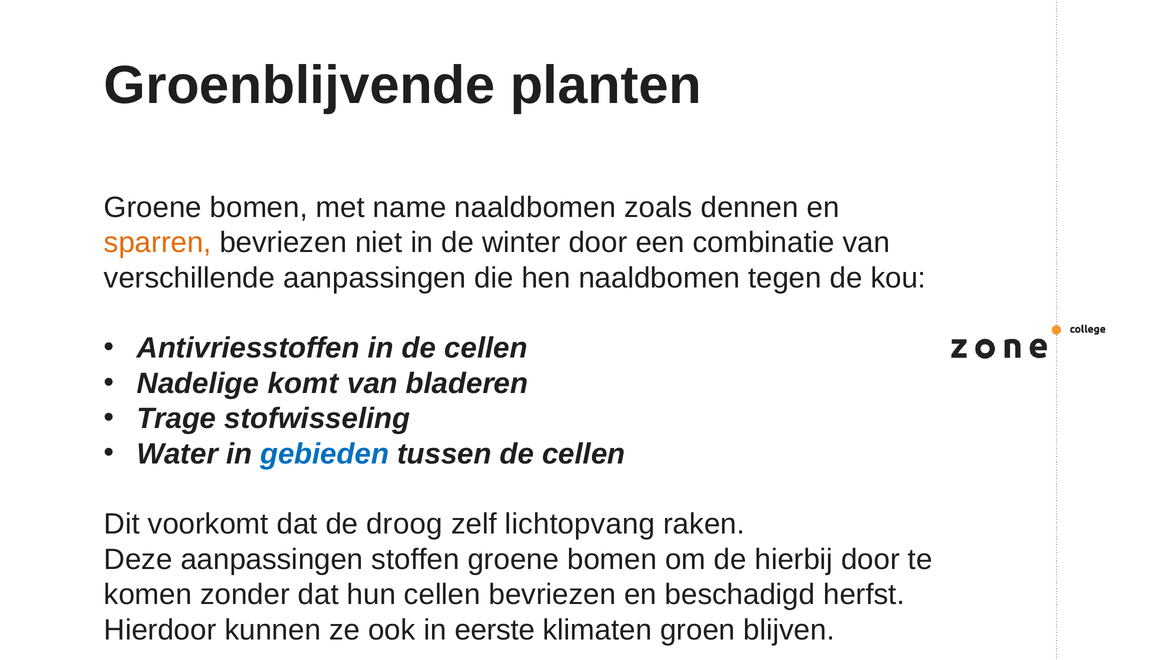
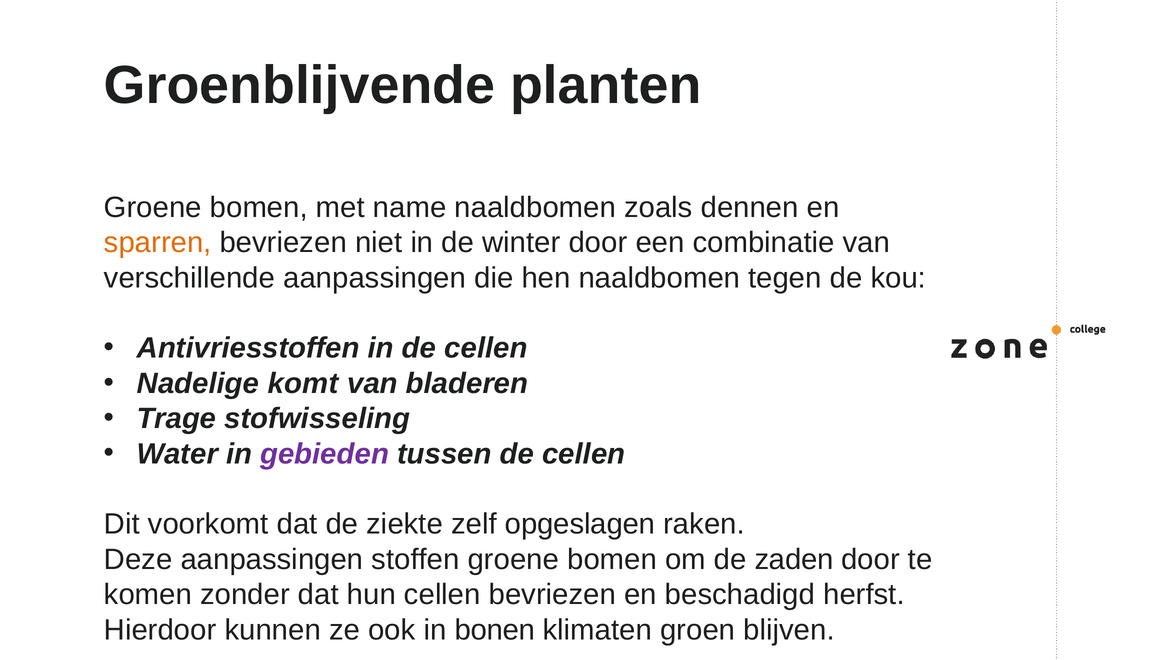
gebieden colour: blue -> purple (325, 454)
droog: droog -> ziekte (405, 525)
lichtopvang: lichtopvang -> opgeslagen (580, 525)
hierbij: hierbij -> zaden (794, 560)
eerste: eerste -> bonen (495, 630)
